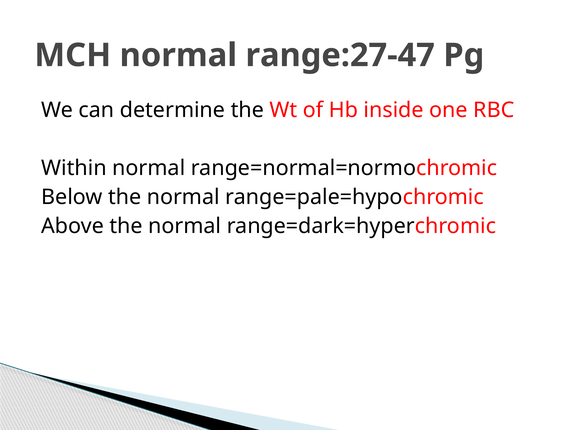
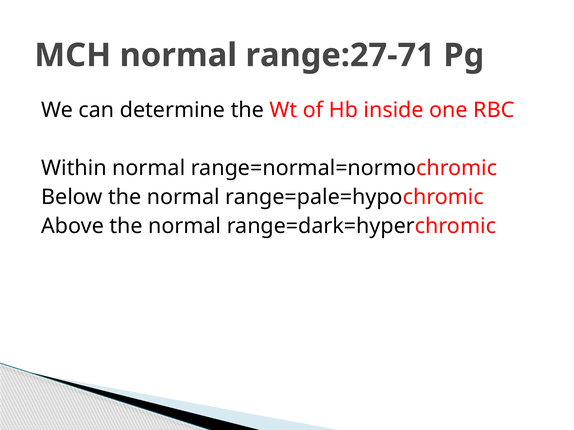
range:27-47: range:27-47 -> range:27-71 (340, 55)
